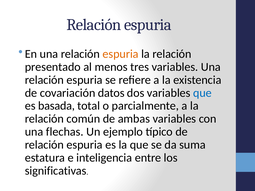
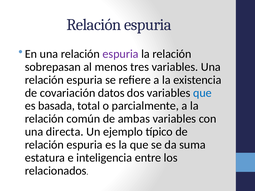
espuria colour: orange -> purple (121, 54)
presentado: presentado -> sobrepasan (53, 67)
flechas: flechas -> directa (65, 132)
significativas: significativas -> relacionados (56, 171)
